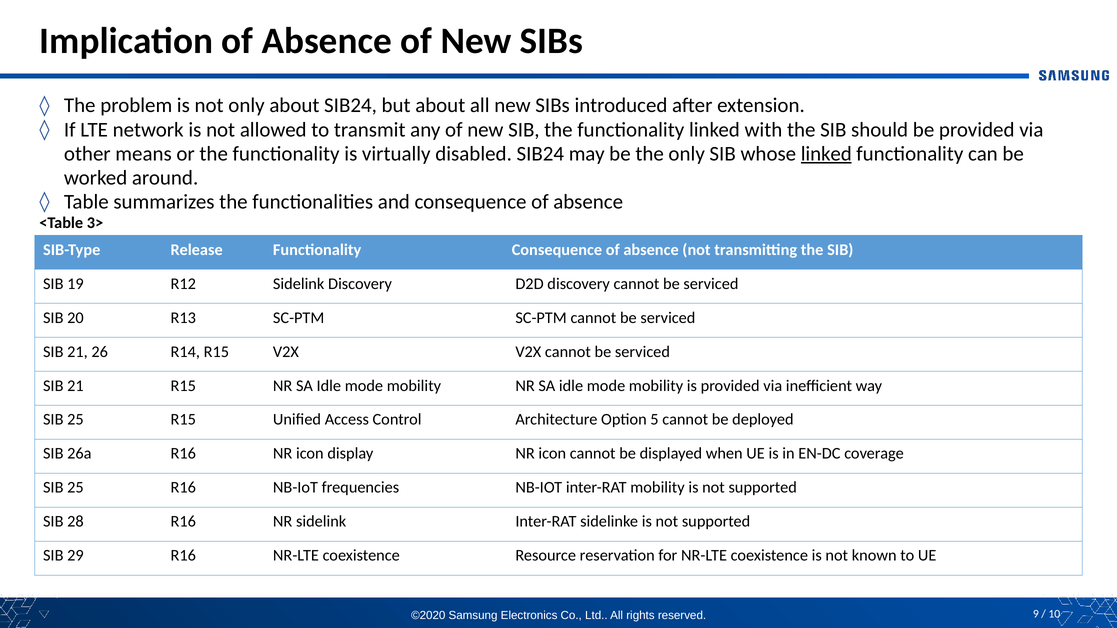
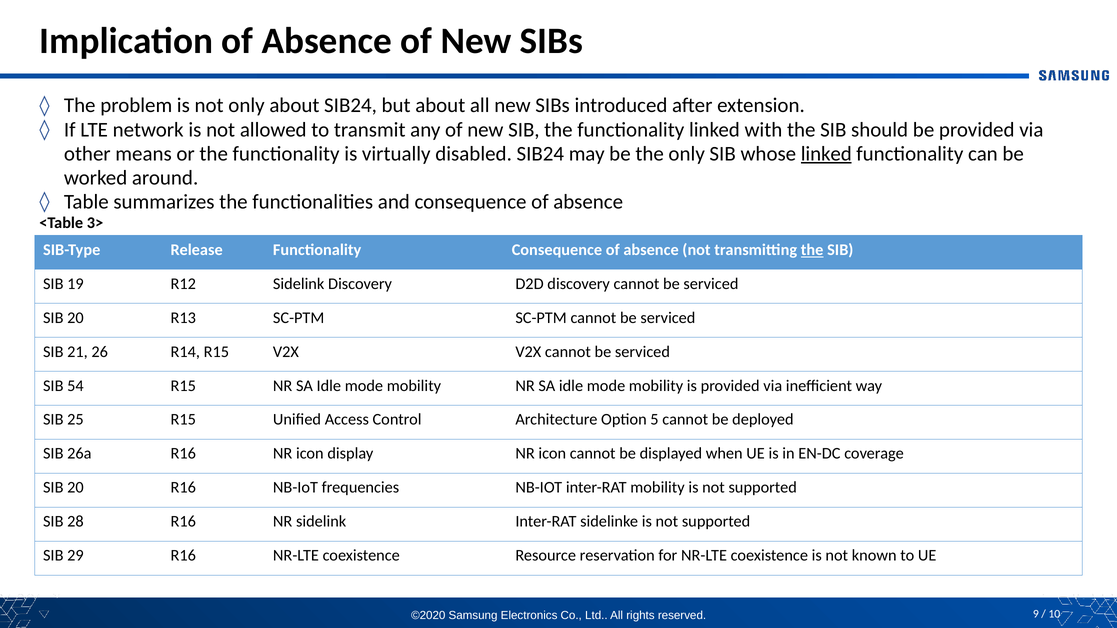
the underline: none -> present (812, 250)
21: 21 -> 54 (75, 386)
25: 25 -> 20 (75, 488)
